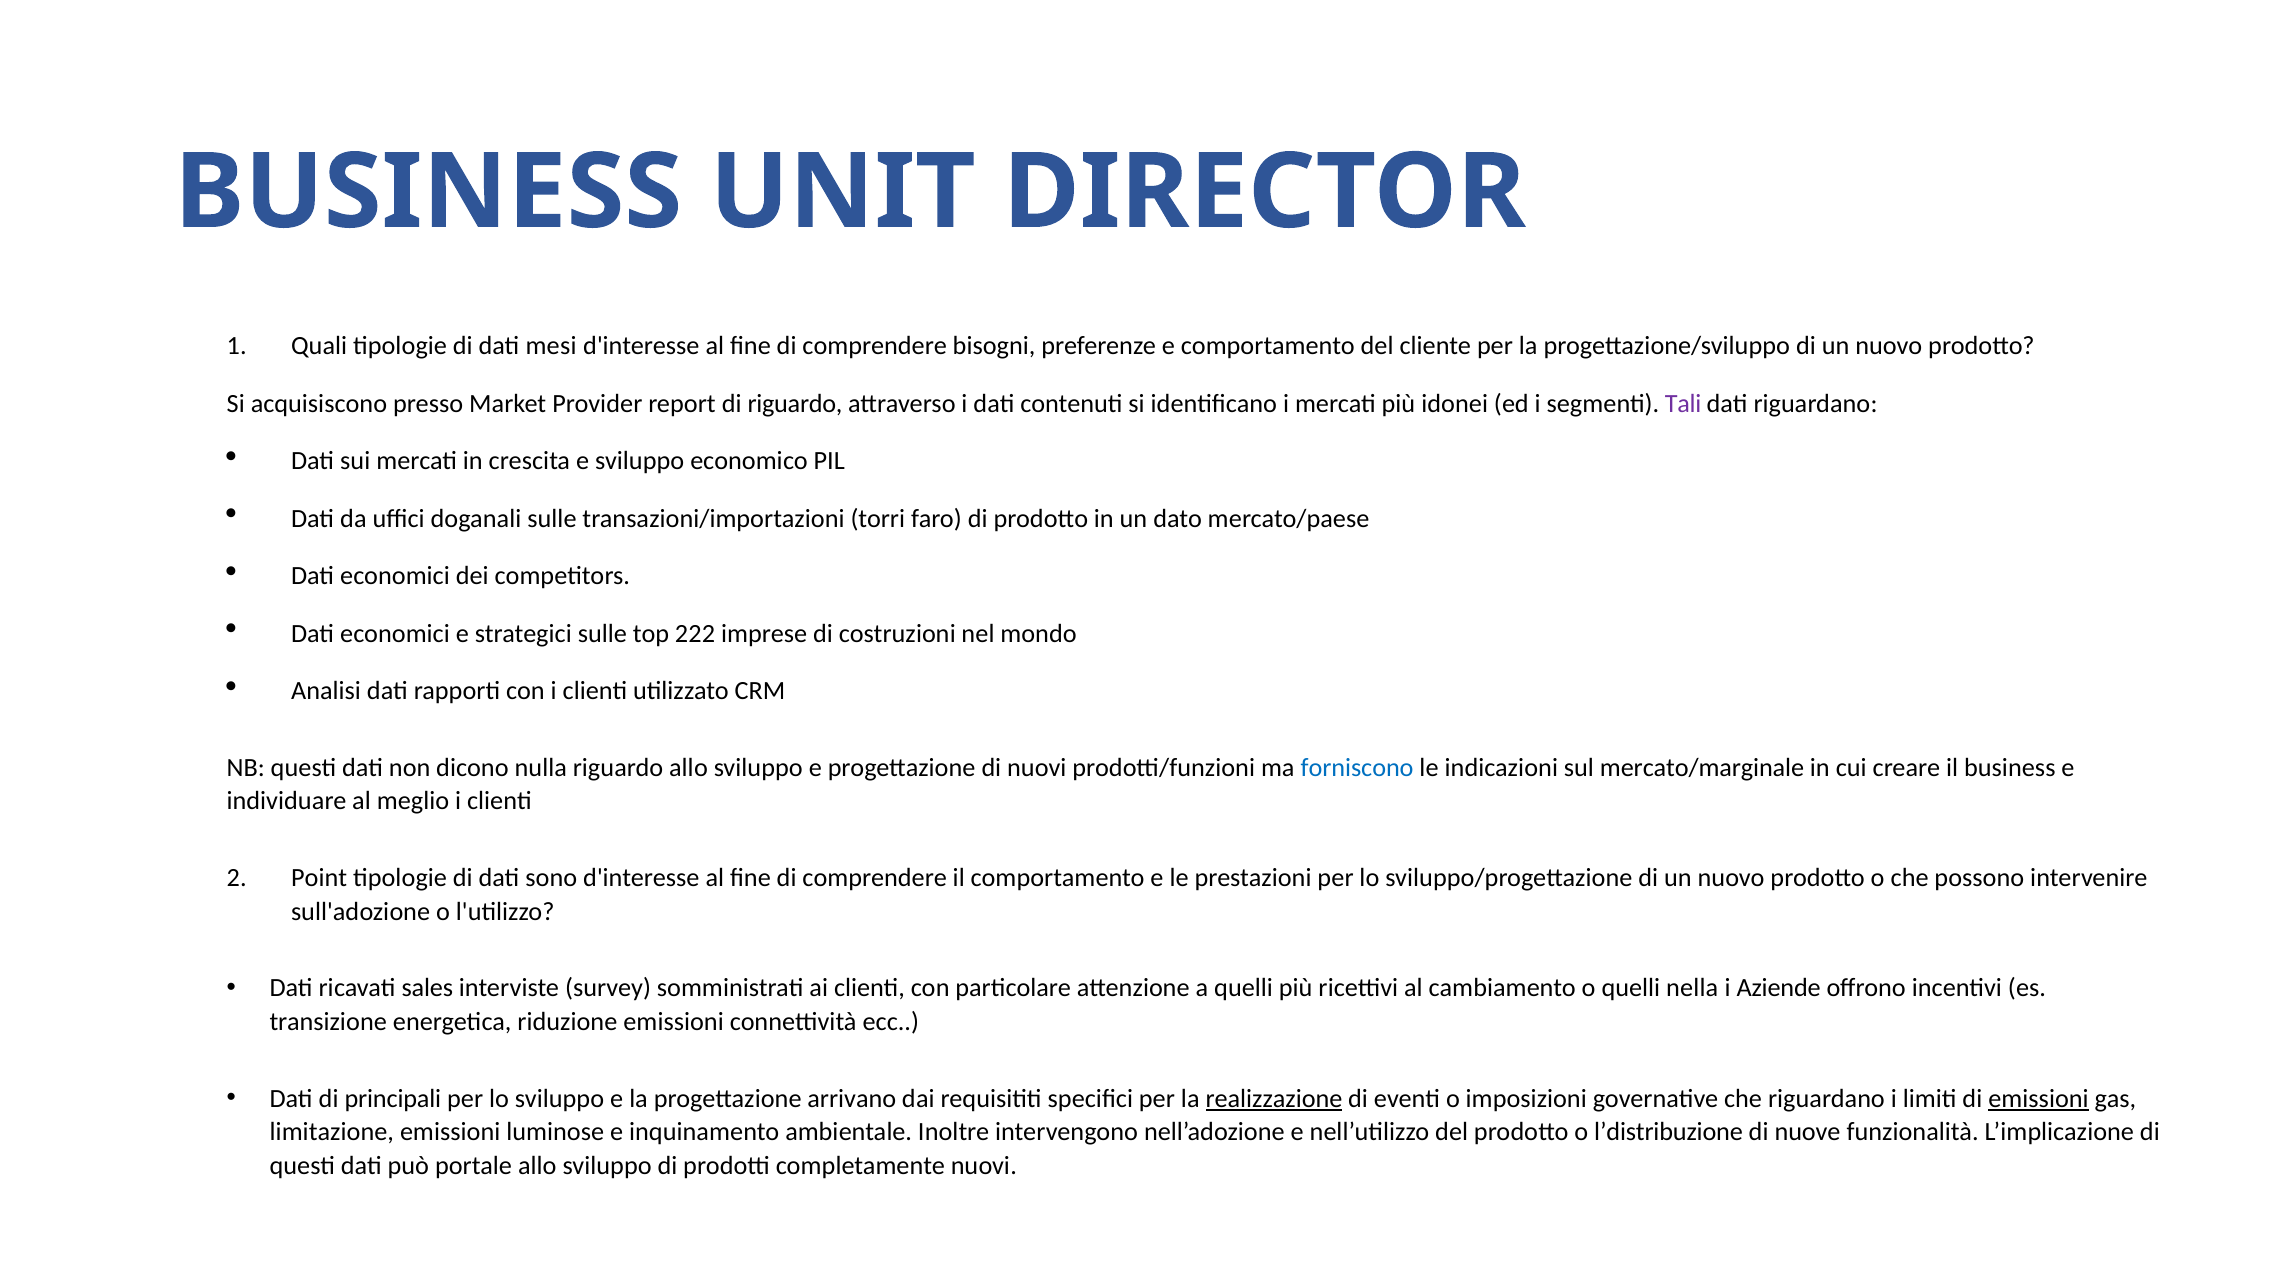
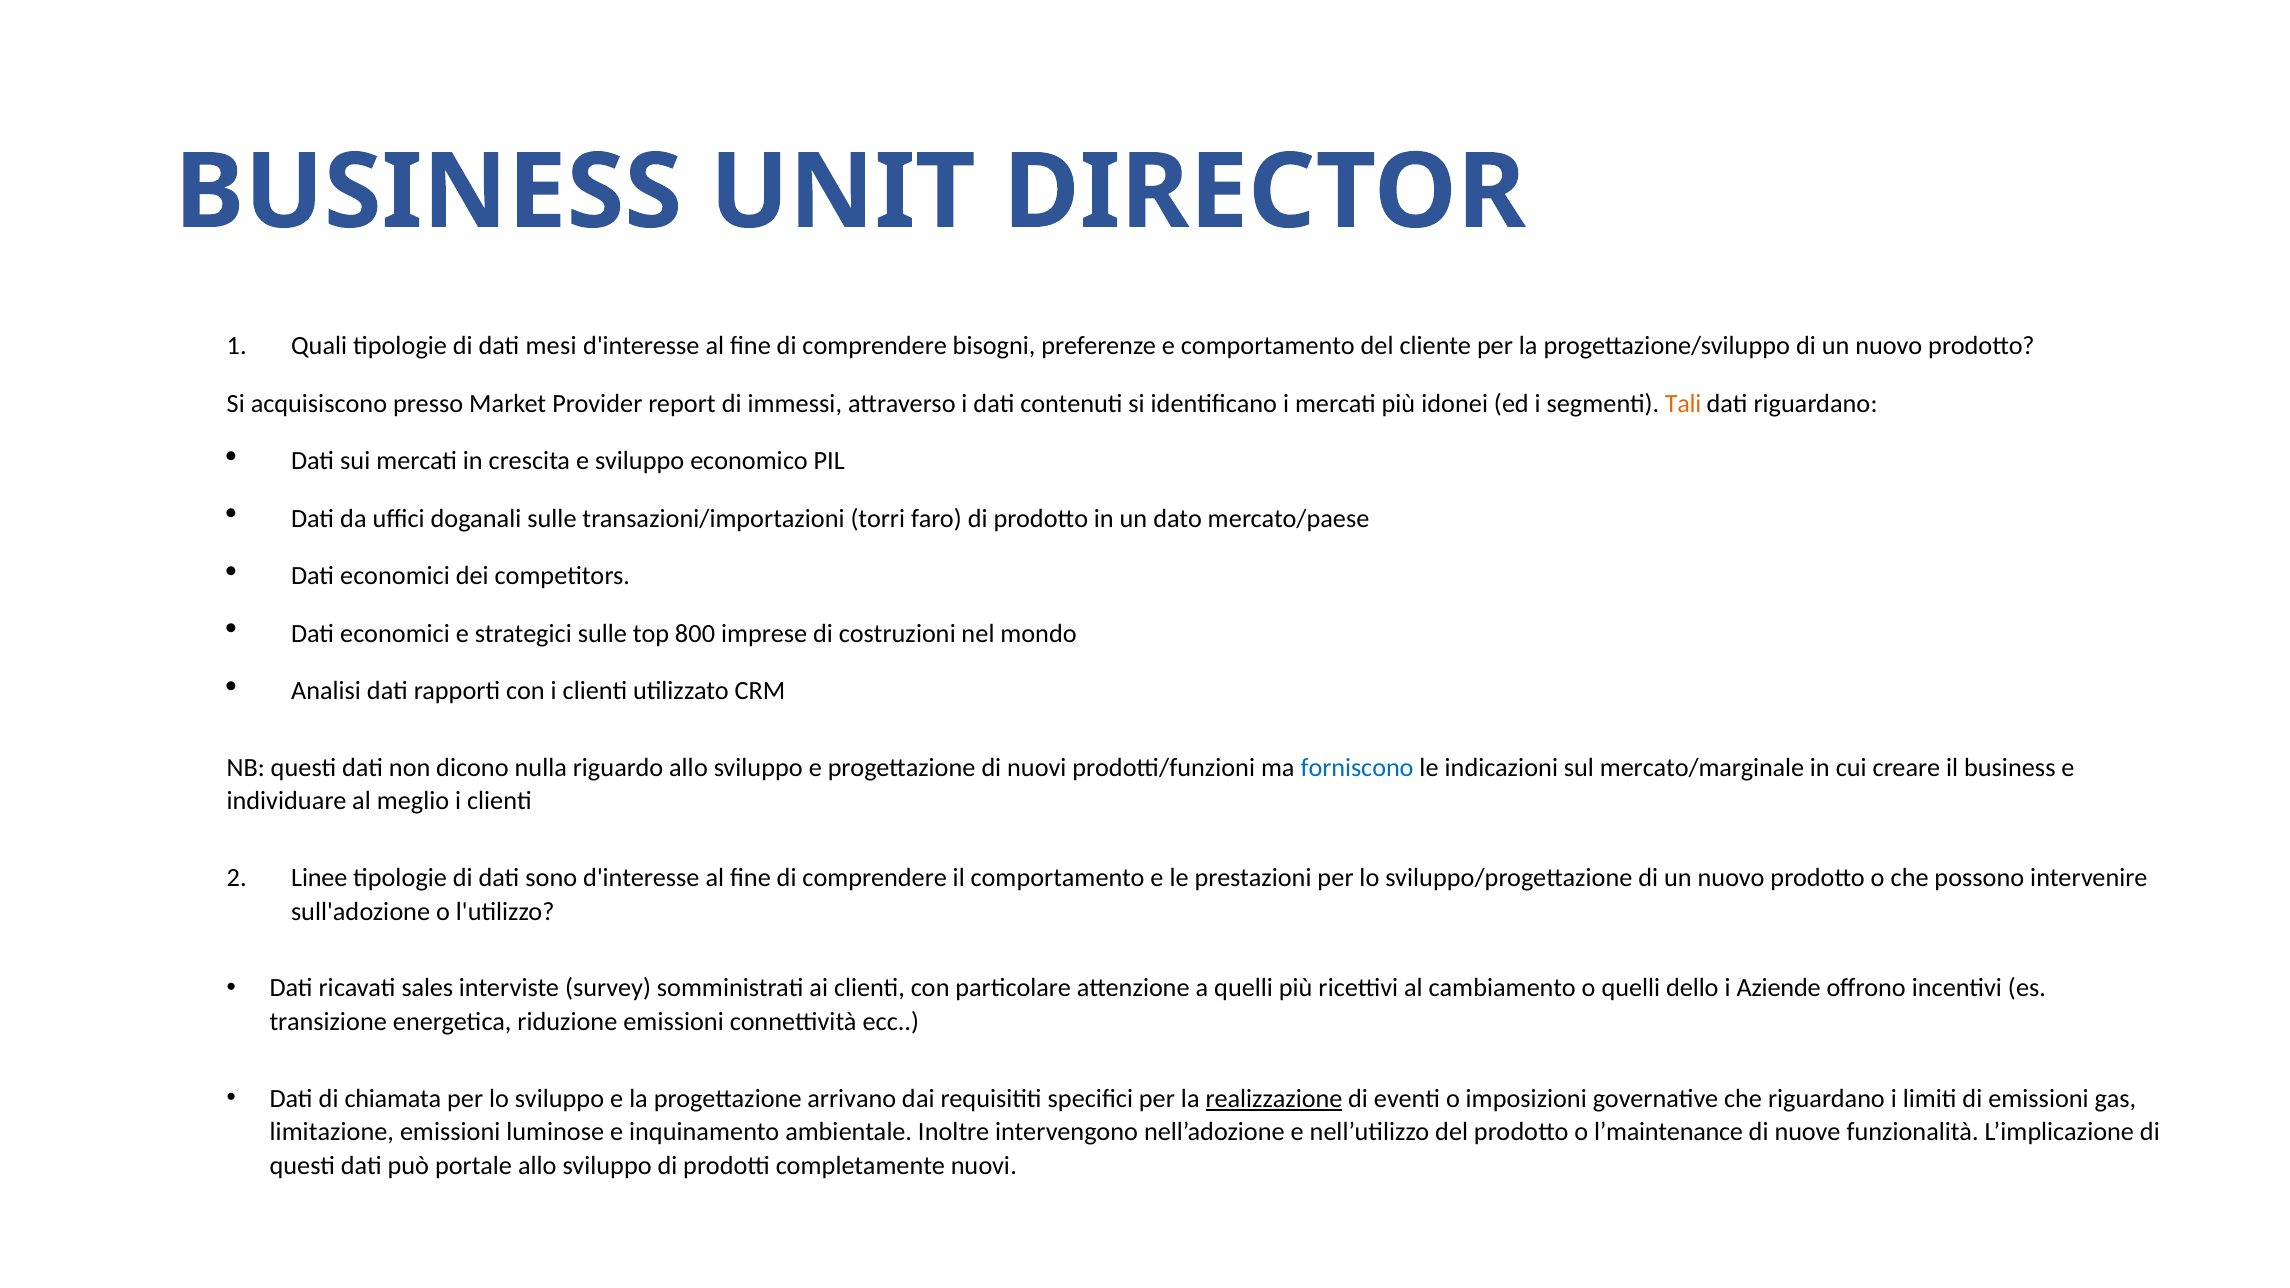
di riguardo: riguardo -> immessi (795, 403)
Tali colour: purple -> orange (1683, 403)
222: 222 -> 800 (695, 634)
Point: Point -> Linee (319, 878)
nella: nella -> dello (1692, 988)
principali: principali -> chiamata (393, 1099)
emissioni underline: present -> none (2039, 1099)
l’distribuzione: l’distribuzione -> l’maintenance (1669, 1132)
